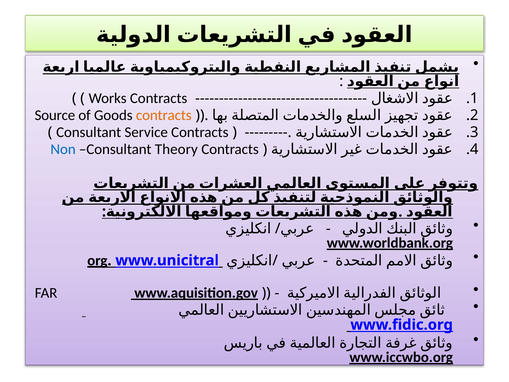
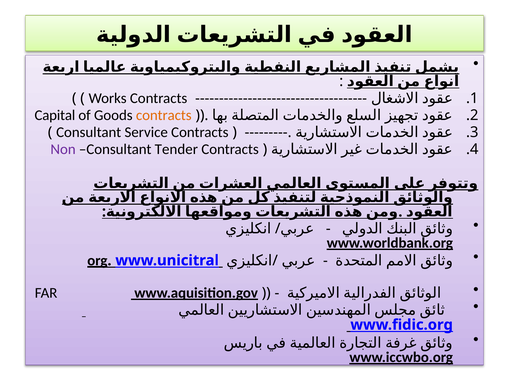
Source: Source -> Capital (55, 115)
Non colour: blue -> purple (63, 149)
Theory: Theory -> Tender (176, 149)
